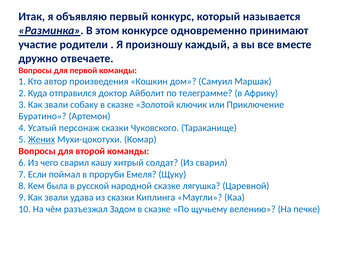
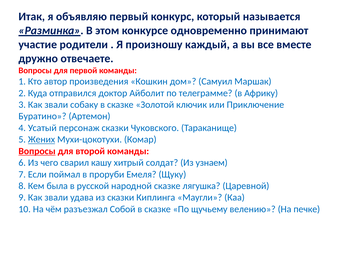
Вопросы underline: none -> present (37, 151)
Из сварил: сварил -> узнаем (212, 163)
Задом: Задом -> Собой (123, 209)
